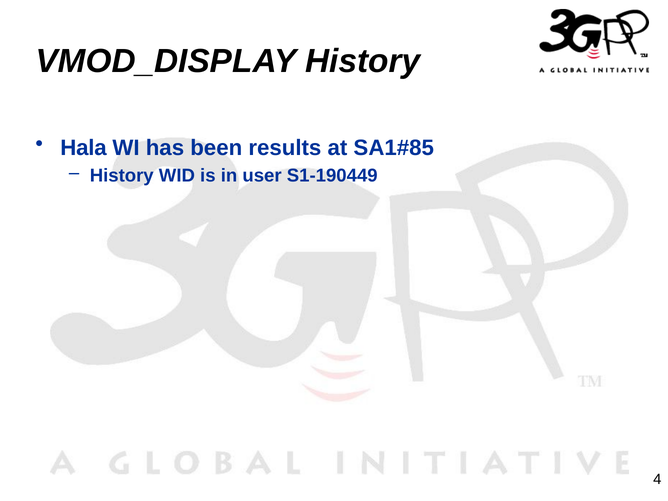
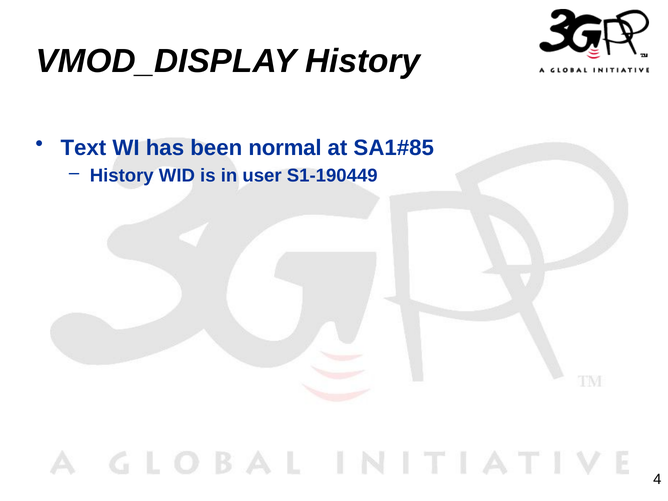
Hala: Hala -> Text (83, 148)
results: results -> normal (285, 148)
